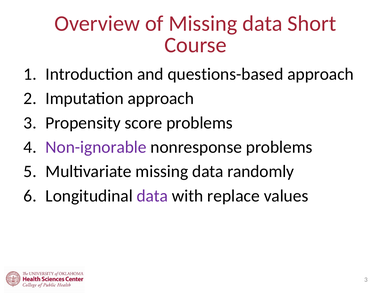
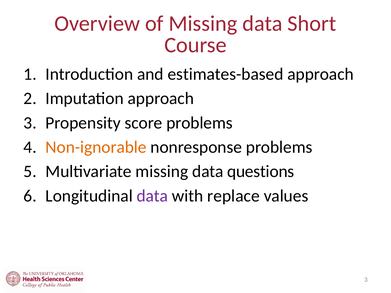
questions-based: questions-based -> estimates-based (226, 74)
Non-ignorable colour: purple -> orange (96, 147)
randomly: randomly -> questions (261, 172)
